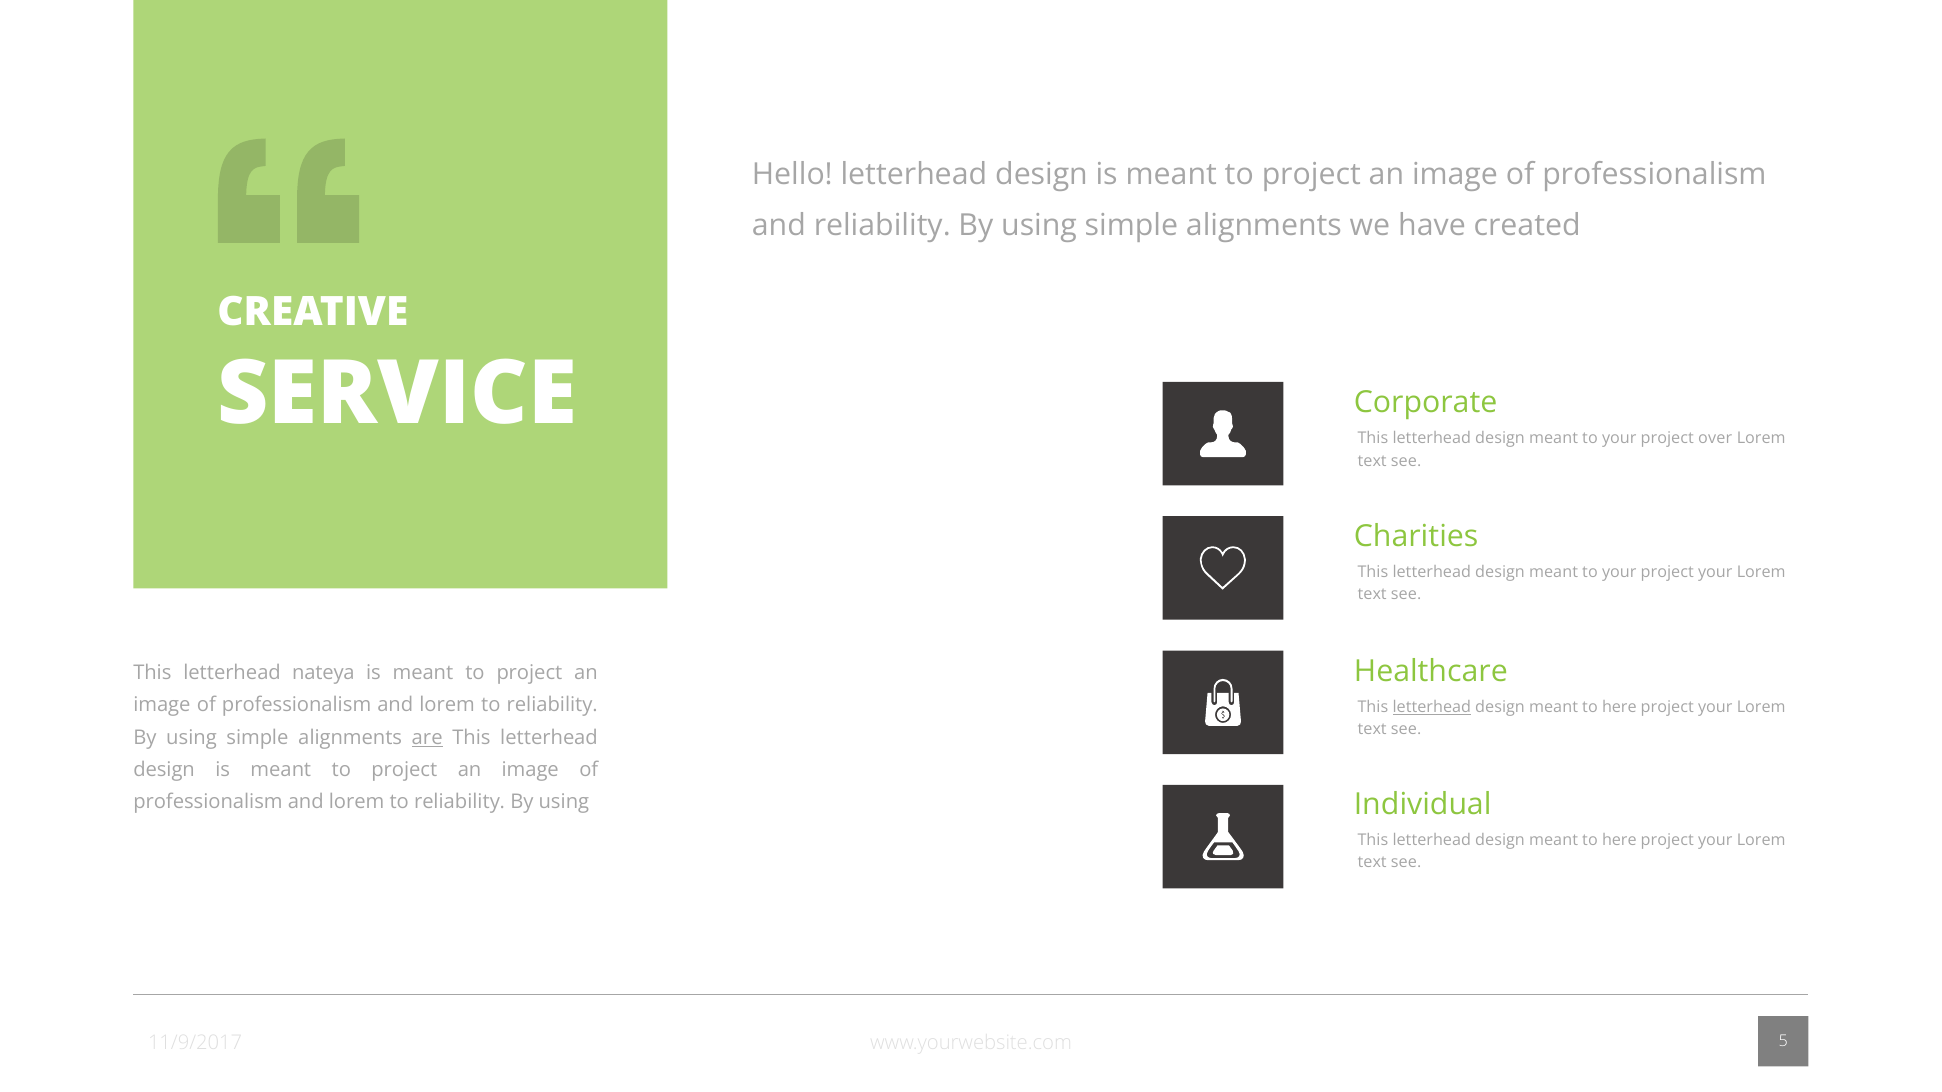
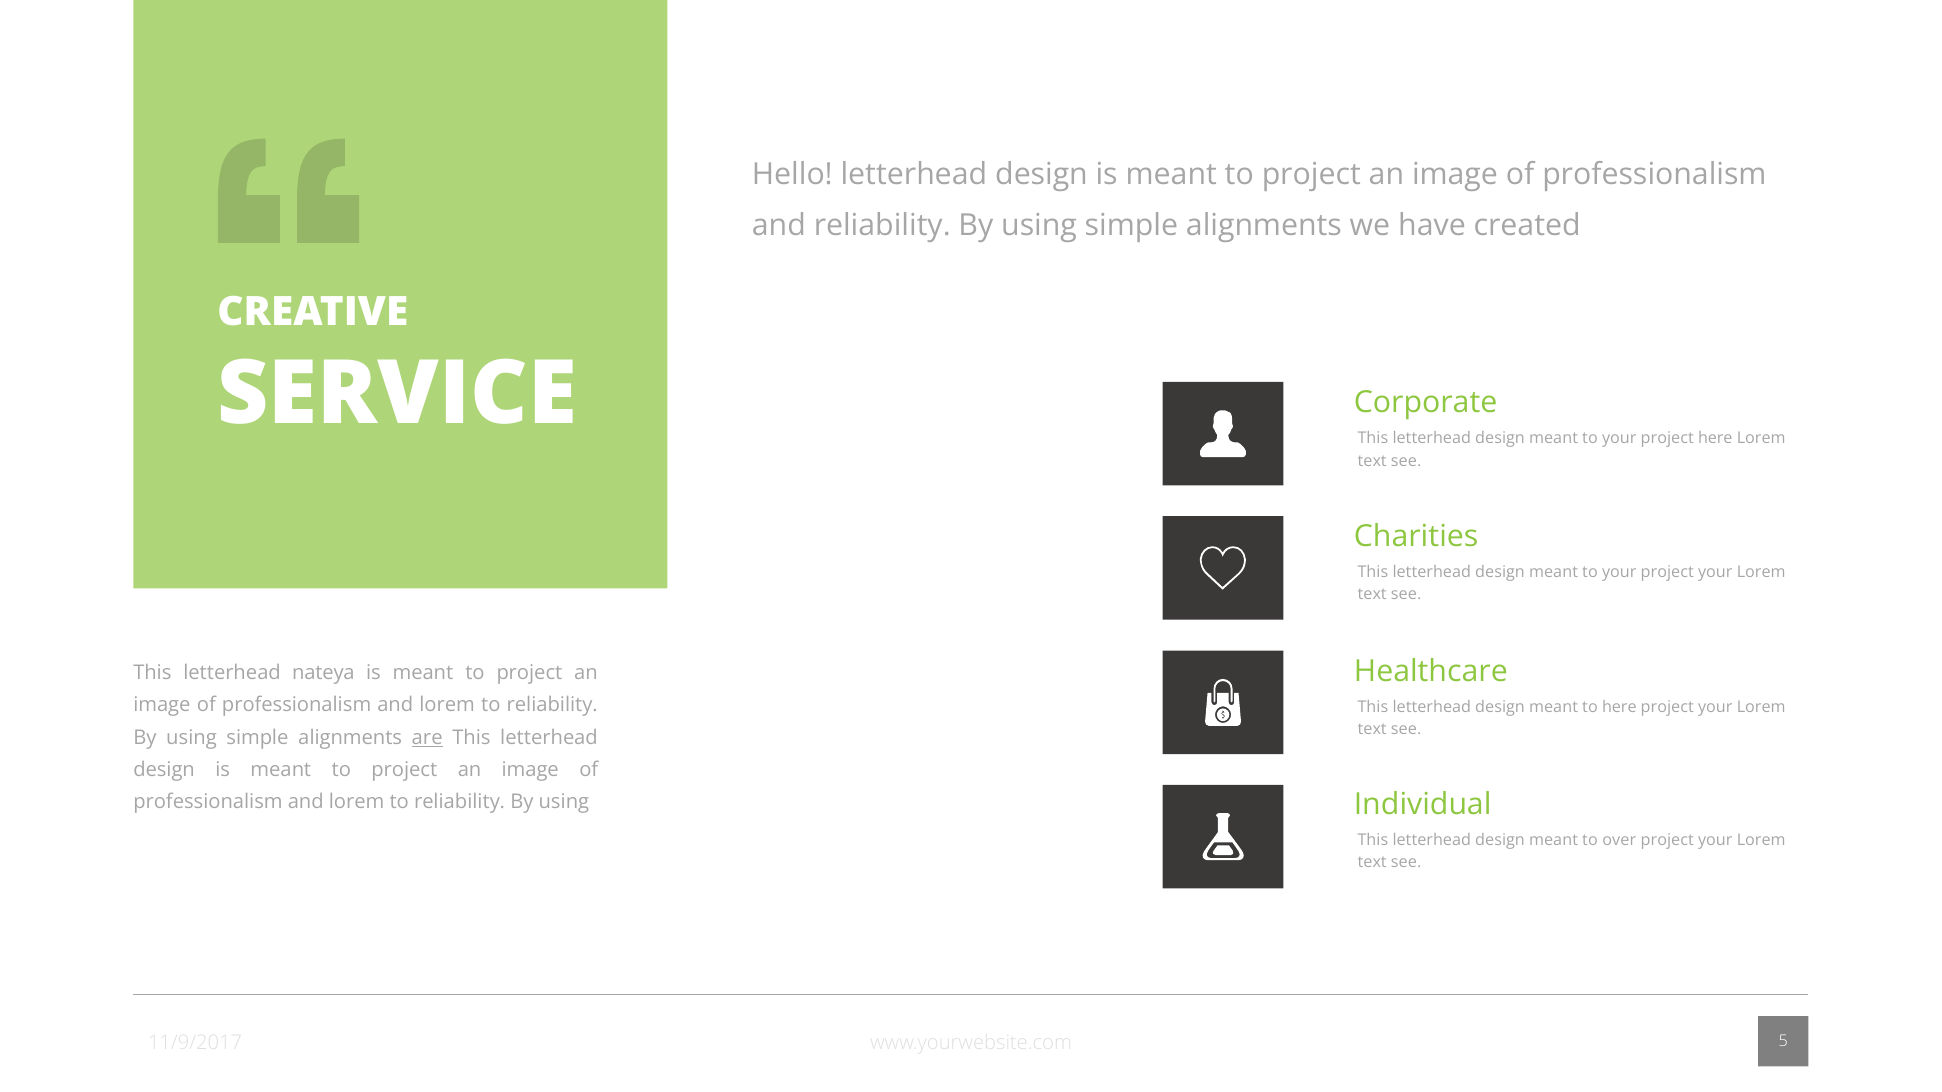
project over: over -> here (1715, 439)
letterhead underline: present -> none (1432, 708)
here: here -> over (1619, 840)
